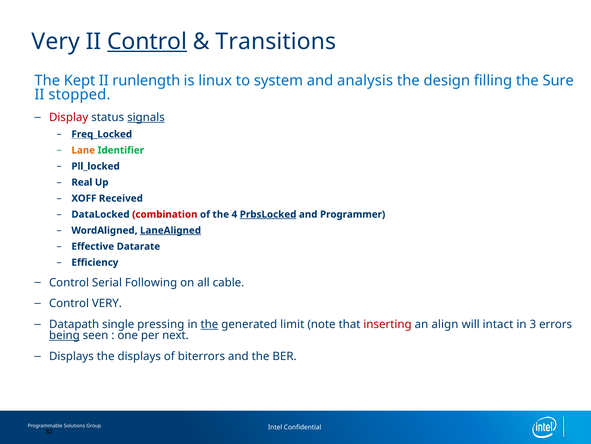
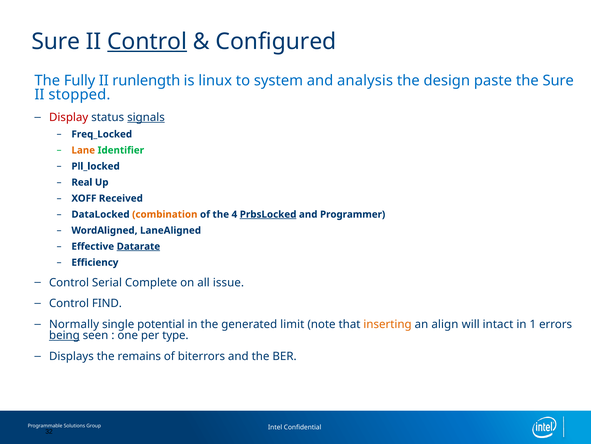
Very: Very -> Sure (56, 41)
Transitions: Transitions -> Configured (276, 41)
Kept: Kept -> Fully (80, 80)
filling: filling -> paste (493, 80)
Freq_Locked underline: present -> none (102, 134)
combination colour: red -> orange (165, 214)
LaneAligned underline: present -> none (171, 230)
Datarate underline: none -> present (138, 246)
Following: Following -> Complete (151, 282)
cable: cable -> issue (228, 282)
Control VERY: VERY -> FIND (107, 303)
Datapath: Datapath -> Normally (74, 324)
pressing: pressing -> potential (161, 324)
the underline: present -> none (209, 324)
inserting colour: red -> orange (388, 324)
3: 3 -> 1 (533, 324)
next: next -> type (175, 335)
the displays: displays -> remains (139, 356)
